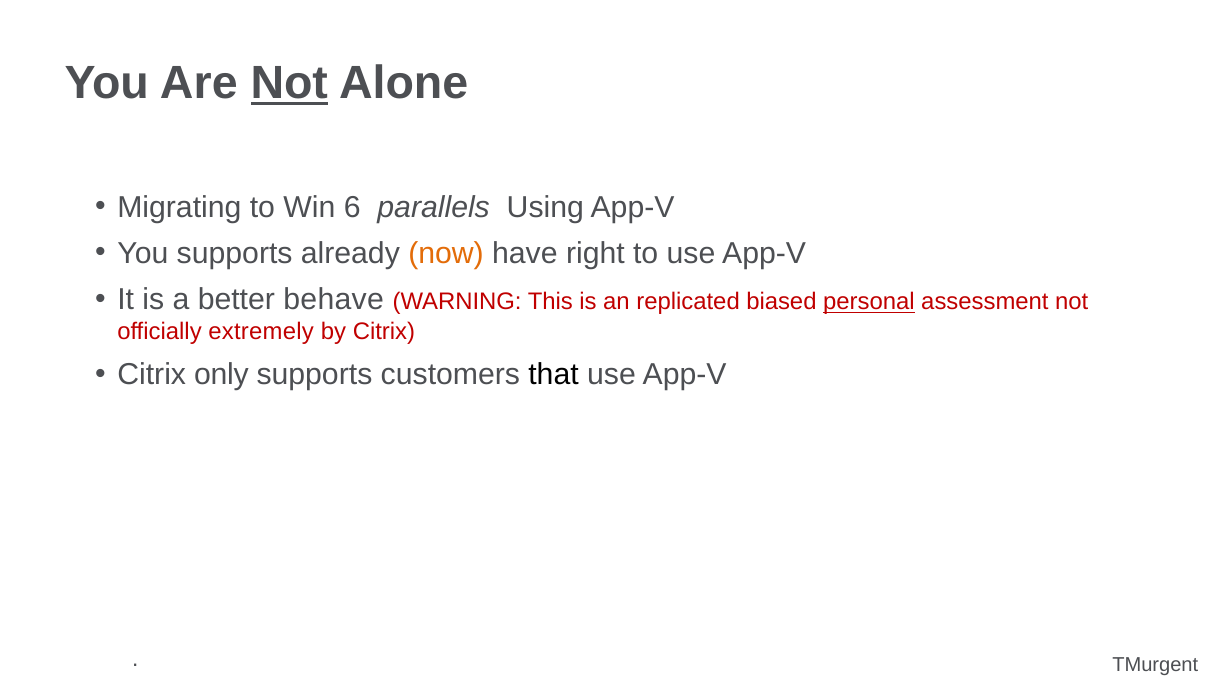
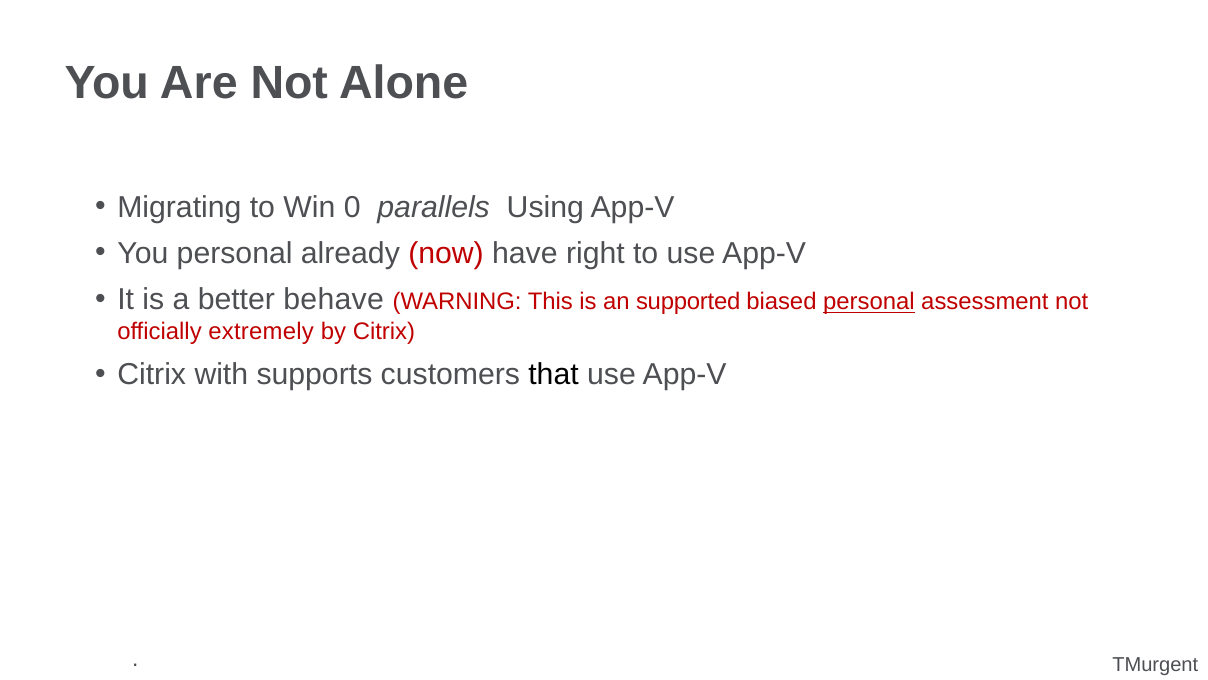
Not underline: present -> none (289, 83)
6: 6 -> 0 (352, 207)
You supports: supports -> personal (235, 254)
now colour: orange -> red (446, 254)
replicated: replicated -> supported (688, 302)
only: only -> with (221, 375)
